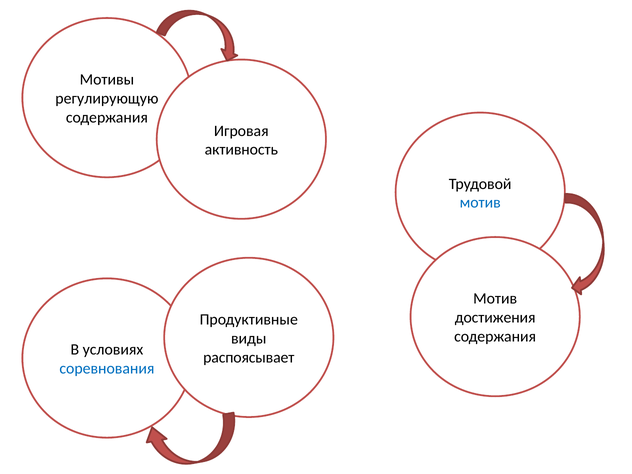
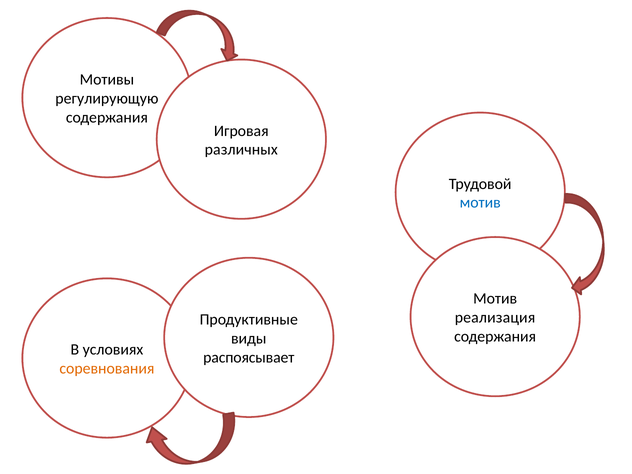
активность: активность -> различных (241, 150)
достижения: достижения -> реализация (495, 318)
соревнования colour: blue -> orange (107, 369)
